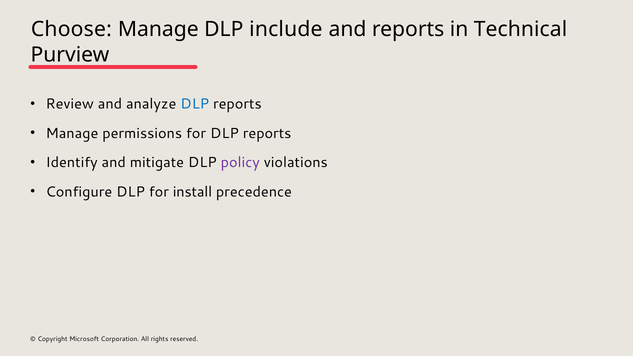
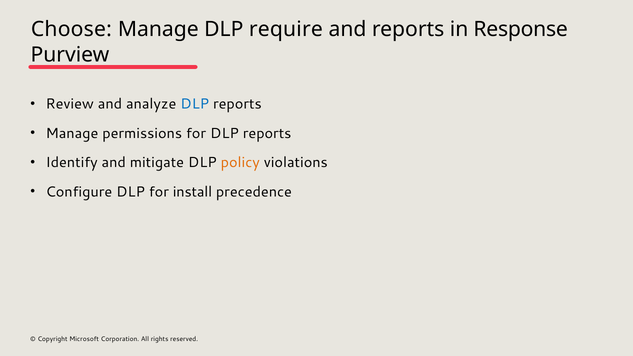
include: include -> require (286, 29)
Technical: Technical -> Response (521, 29)
policy colour: purple -> orange (240, 163)
